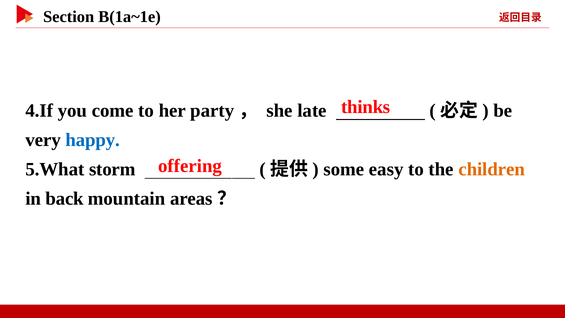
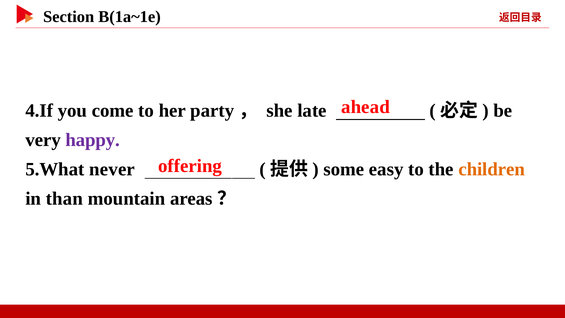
thinks: thinks -> ahead (365, 107)
happy colour: blue -> purple (93, 140)
storm: storm -> never (112, 169)
back: back -> than (64, 199)
